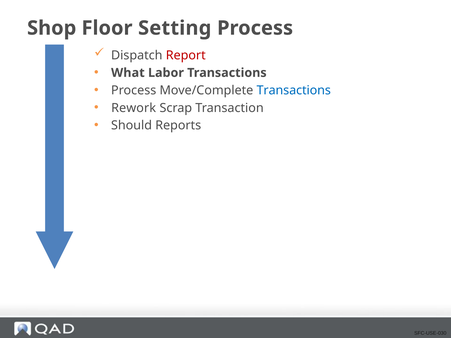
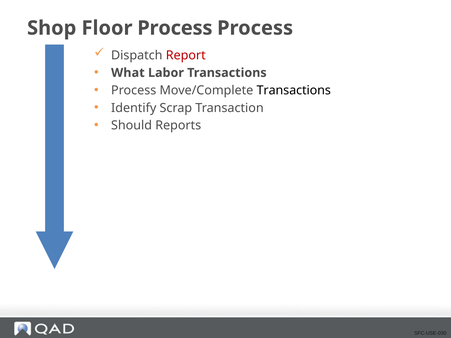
Floor Setting: Setting -> Process (175, 28)
Transactions colour: blue -> black (294, 90)
Rework: Rework -> Identify (134, 108)
